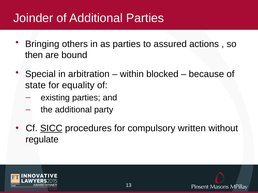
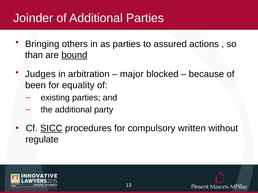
then: then -> than (34, 55)
bound underline: none -> present (74, 55)
Special: Special -> Judges (40, 74)
within: within -> major (132, 74)
state: state -> been (36, 85)
